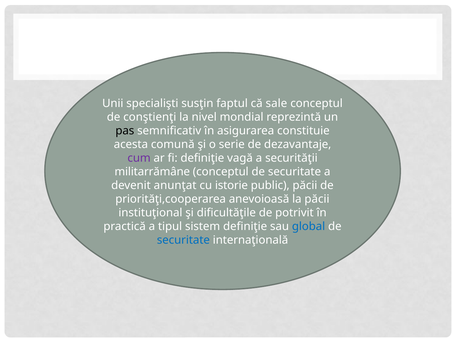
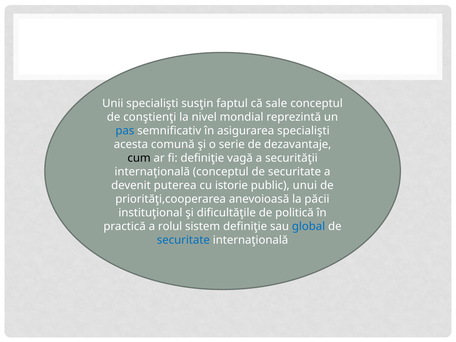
pas colour: black -> blue (125, 131)
asigurarea constituie: constituie -> specialişti (303, 131)
cum colour: purple -> black (139, 158)
militarrămâne: militarrămâne -> internaţională (152, 172)
anunţat: anunţat -> puterea (175, 185)
public păcii: păcii -> unui (305, 185)
potrivit: potrivit -> politică (294, 213)
tipul: tipul -> rolul (170, 227)
